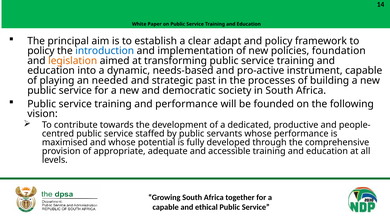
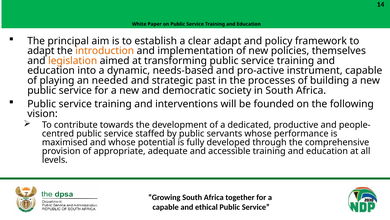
policy: policy -> adapt (41, 51)
introduction colour: blue -> orange (105, 51)
foundation: foundation -> themselves (339, 51)
and performance: performance -> interventions (187, 104)
